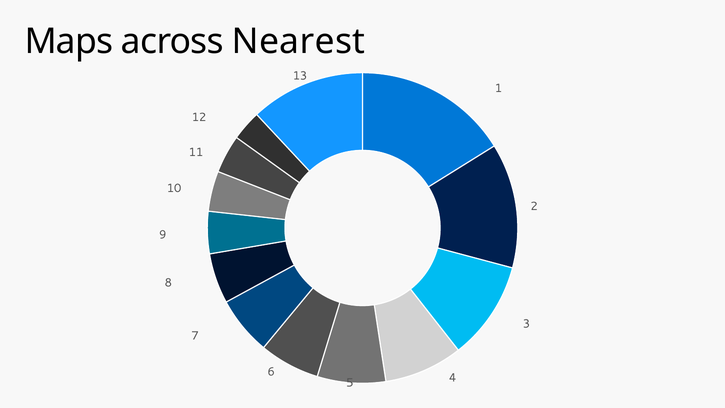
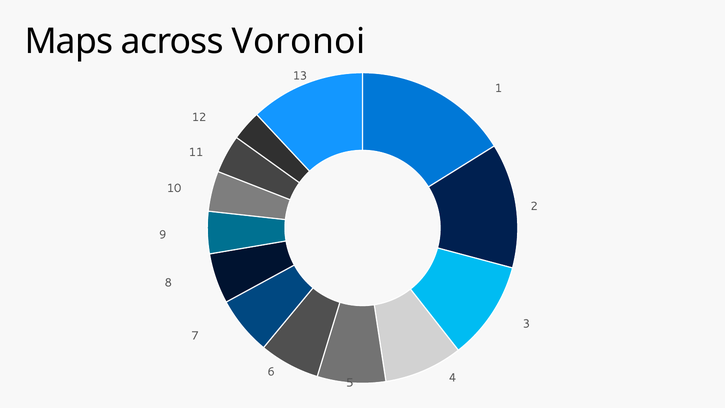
Nearest: Nearest -> Voronoi (298, 42)
